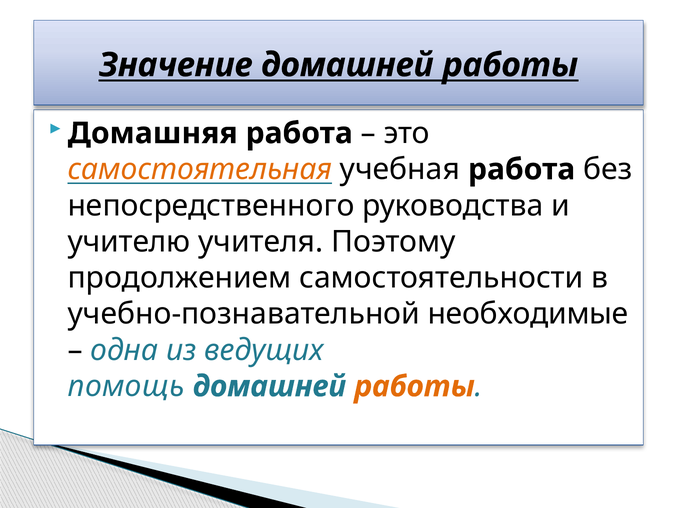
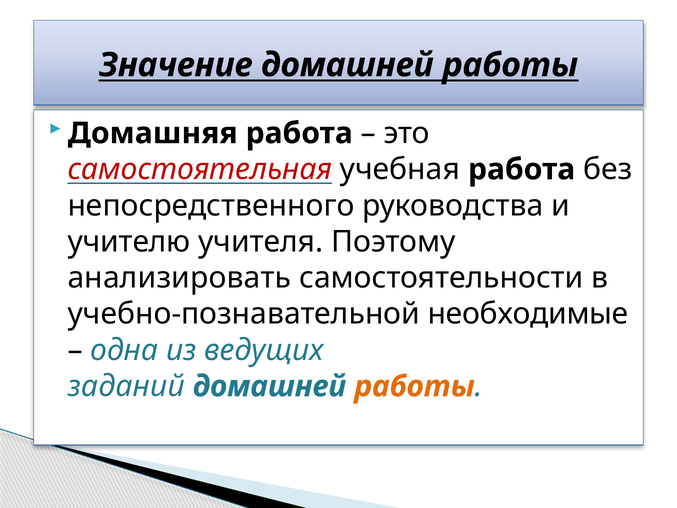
самостоятельная colour: orange -> red (200, 169)
продолжением: продолжением -> анализировать (179, 278)
помощь: помощь -> заданий (126, 386)
